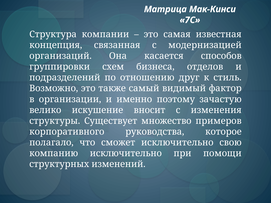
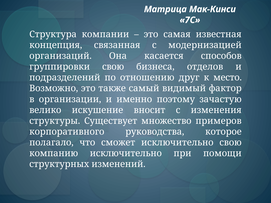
группировки схем: схем -> свою (113, 67)
стиль: стиль -> место (228, 78)
